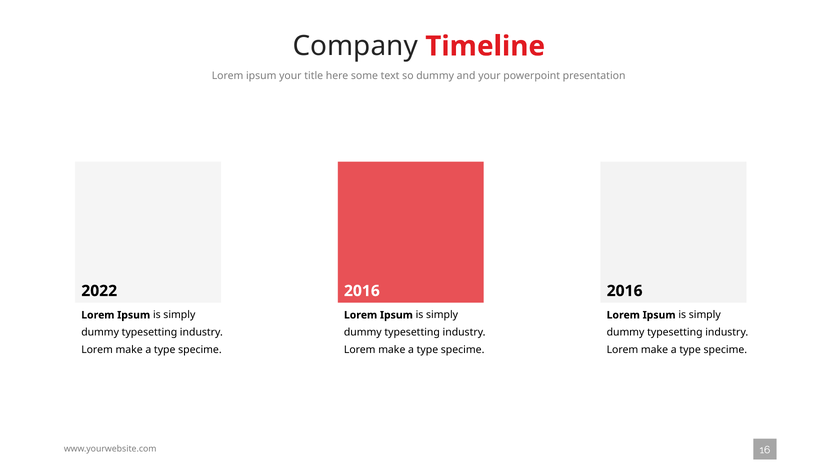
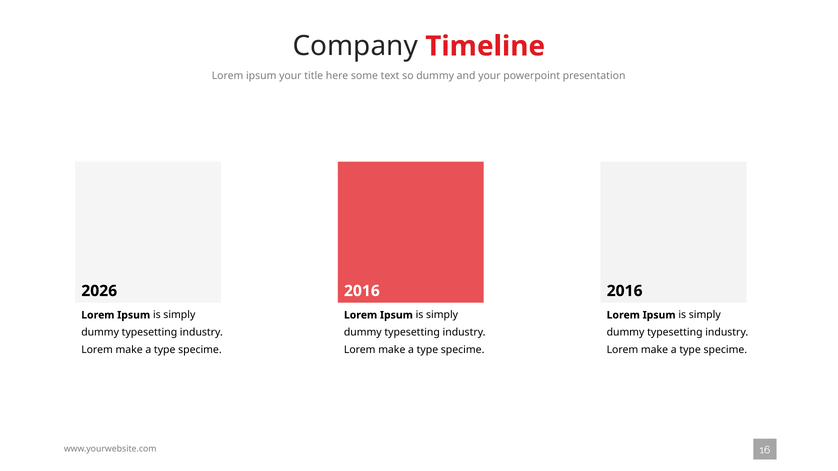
2022: 2022 -> 2026 (99, 291)
